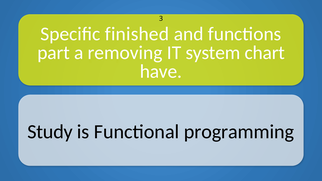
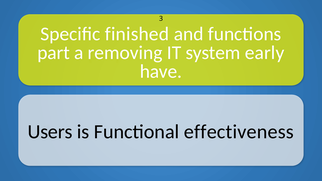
chart: chart -> early (265, 53)
Study: Study -> Users (50, 132)
programming: programming -> effectiveness (239, 132)
